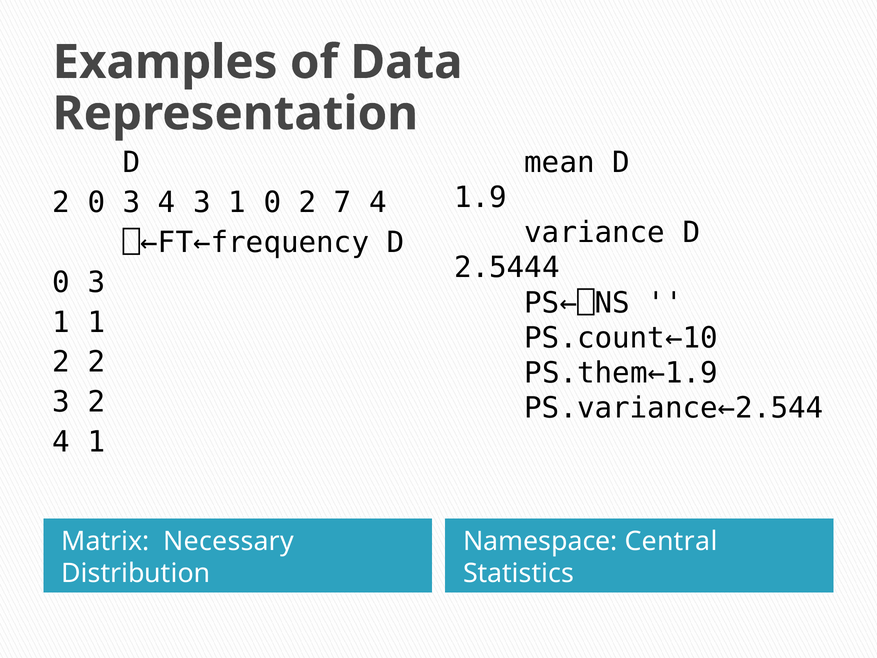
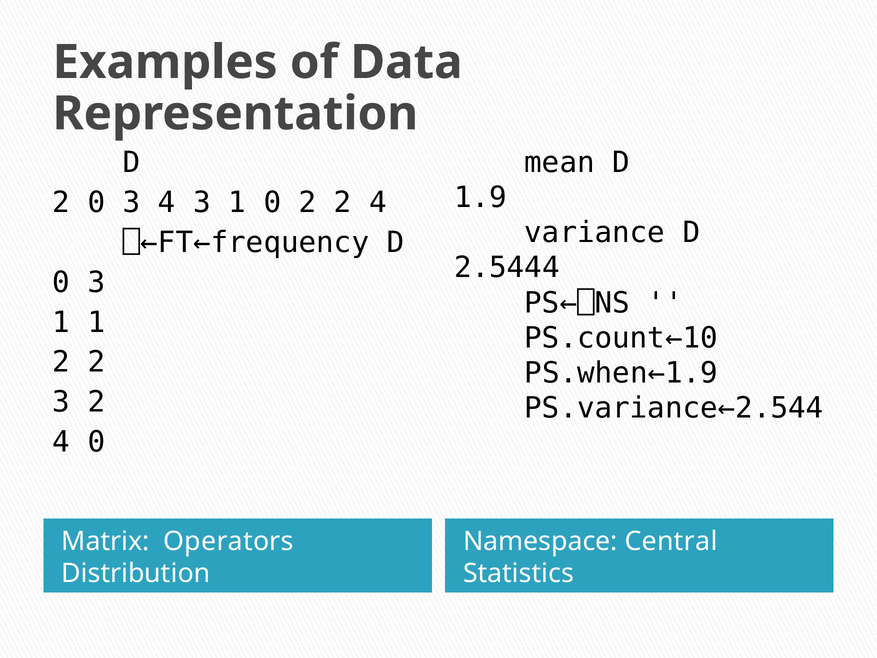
0 2 7: 7 -> 2 (343, 202)
PS.them←1.9: PS.them←1.9 -> PS.when←1.9 (621, 373)
4 1: 1 -> 0 (96, 442)
Necessary: Necessary -> Operators (228, 541)
